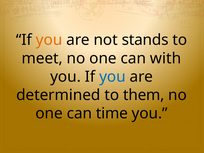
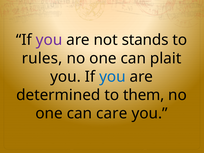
you colour: orange -> purple (49, 40)
meet: meet -> rules (42, 58)
with: with -> plait (166, 58)
time: time -> care (112, 113)
